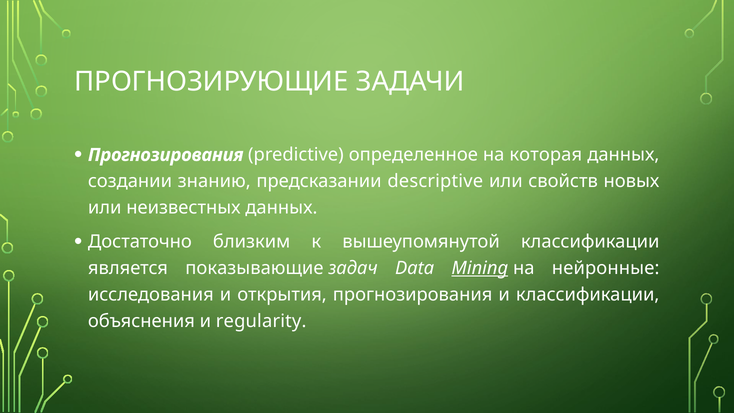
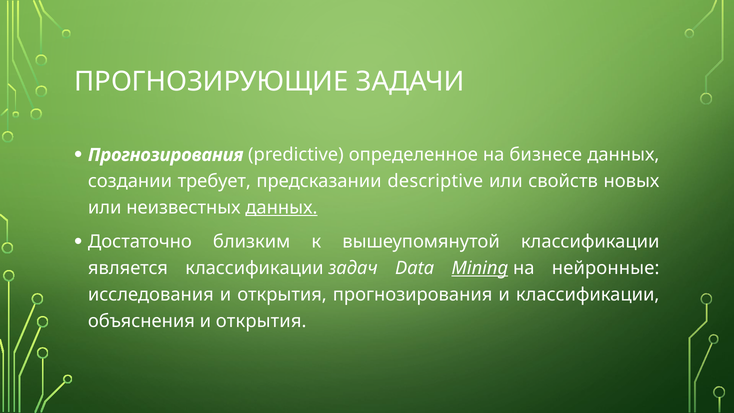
которая: которая -> бизнесе (546, 155)
знанию: знанию -> требует (214, 181)
данных underline: none -> present (281, 208)
является показывающие: показывающие -> классификации (254, 268)
объяснения и regularity: regularity -> открытия (261, 321)
